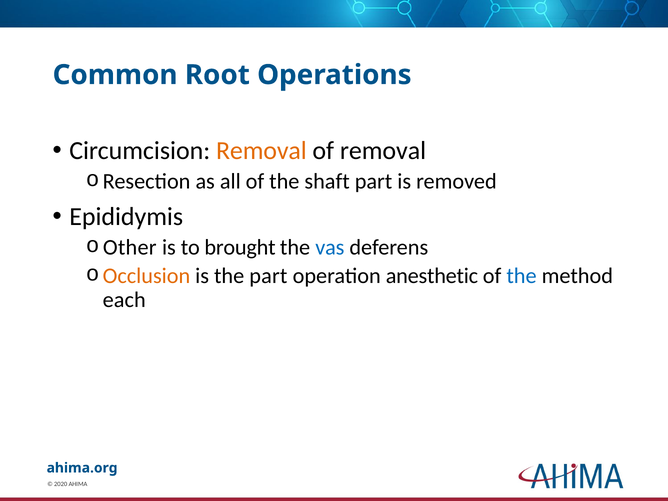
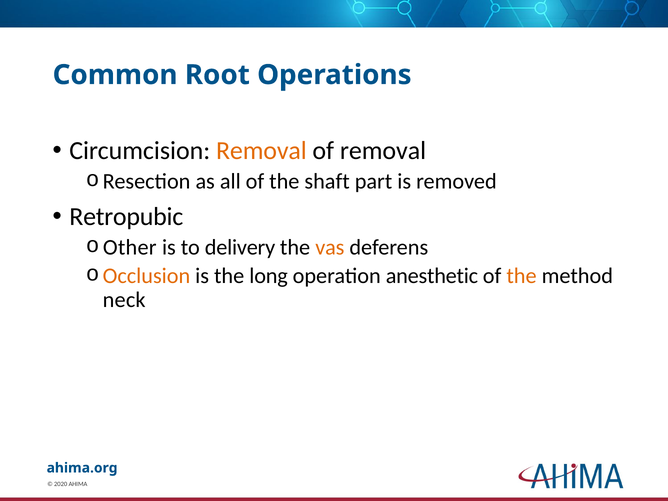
Epididymis: Epididymis -> Retropubic (126, 217)
brought: brought -> delivery (240, 247)
vas colour: blue -> orange (330, 247)
the part: part -> long (269, 276)
the colour: blue -> orange (521, 276)
each: each -> neck (124, 300)
